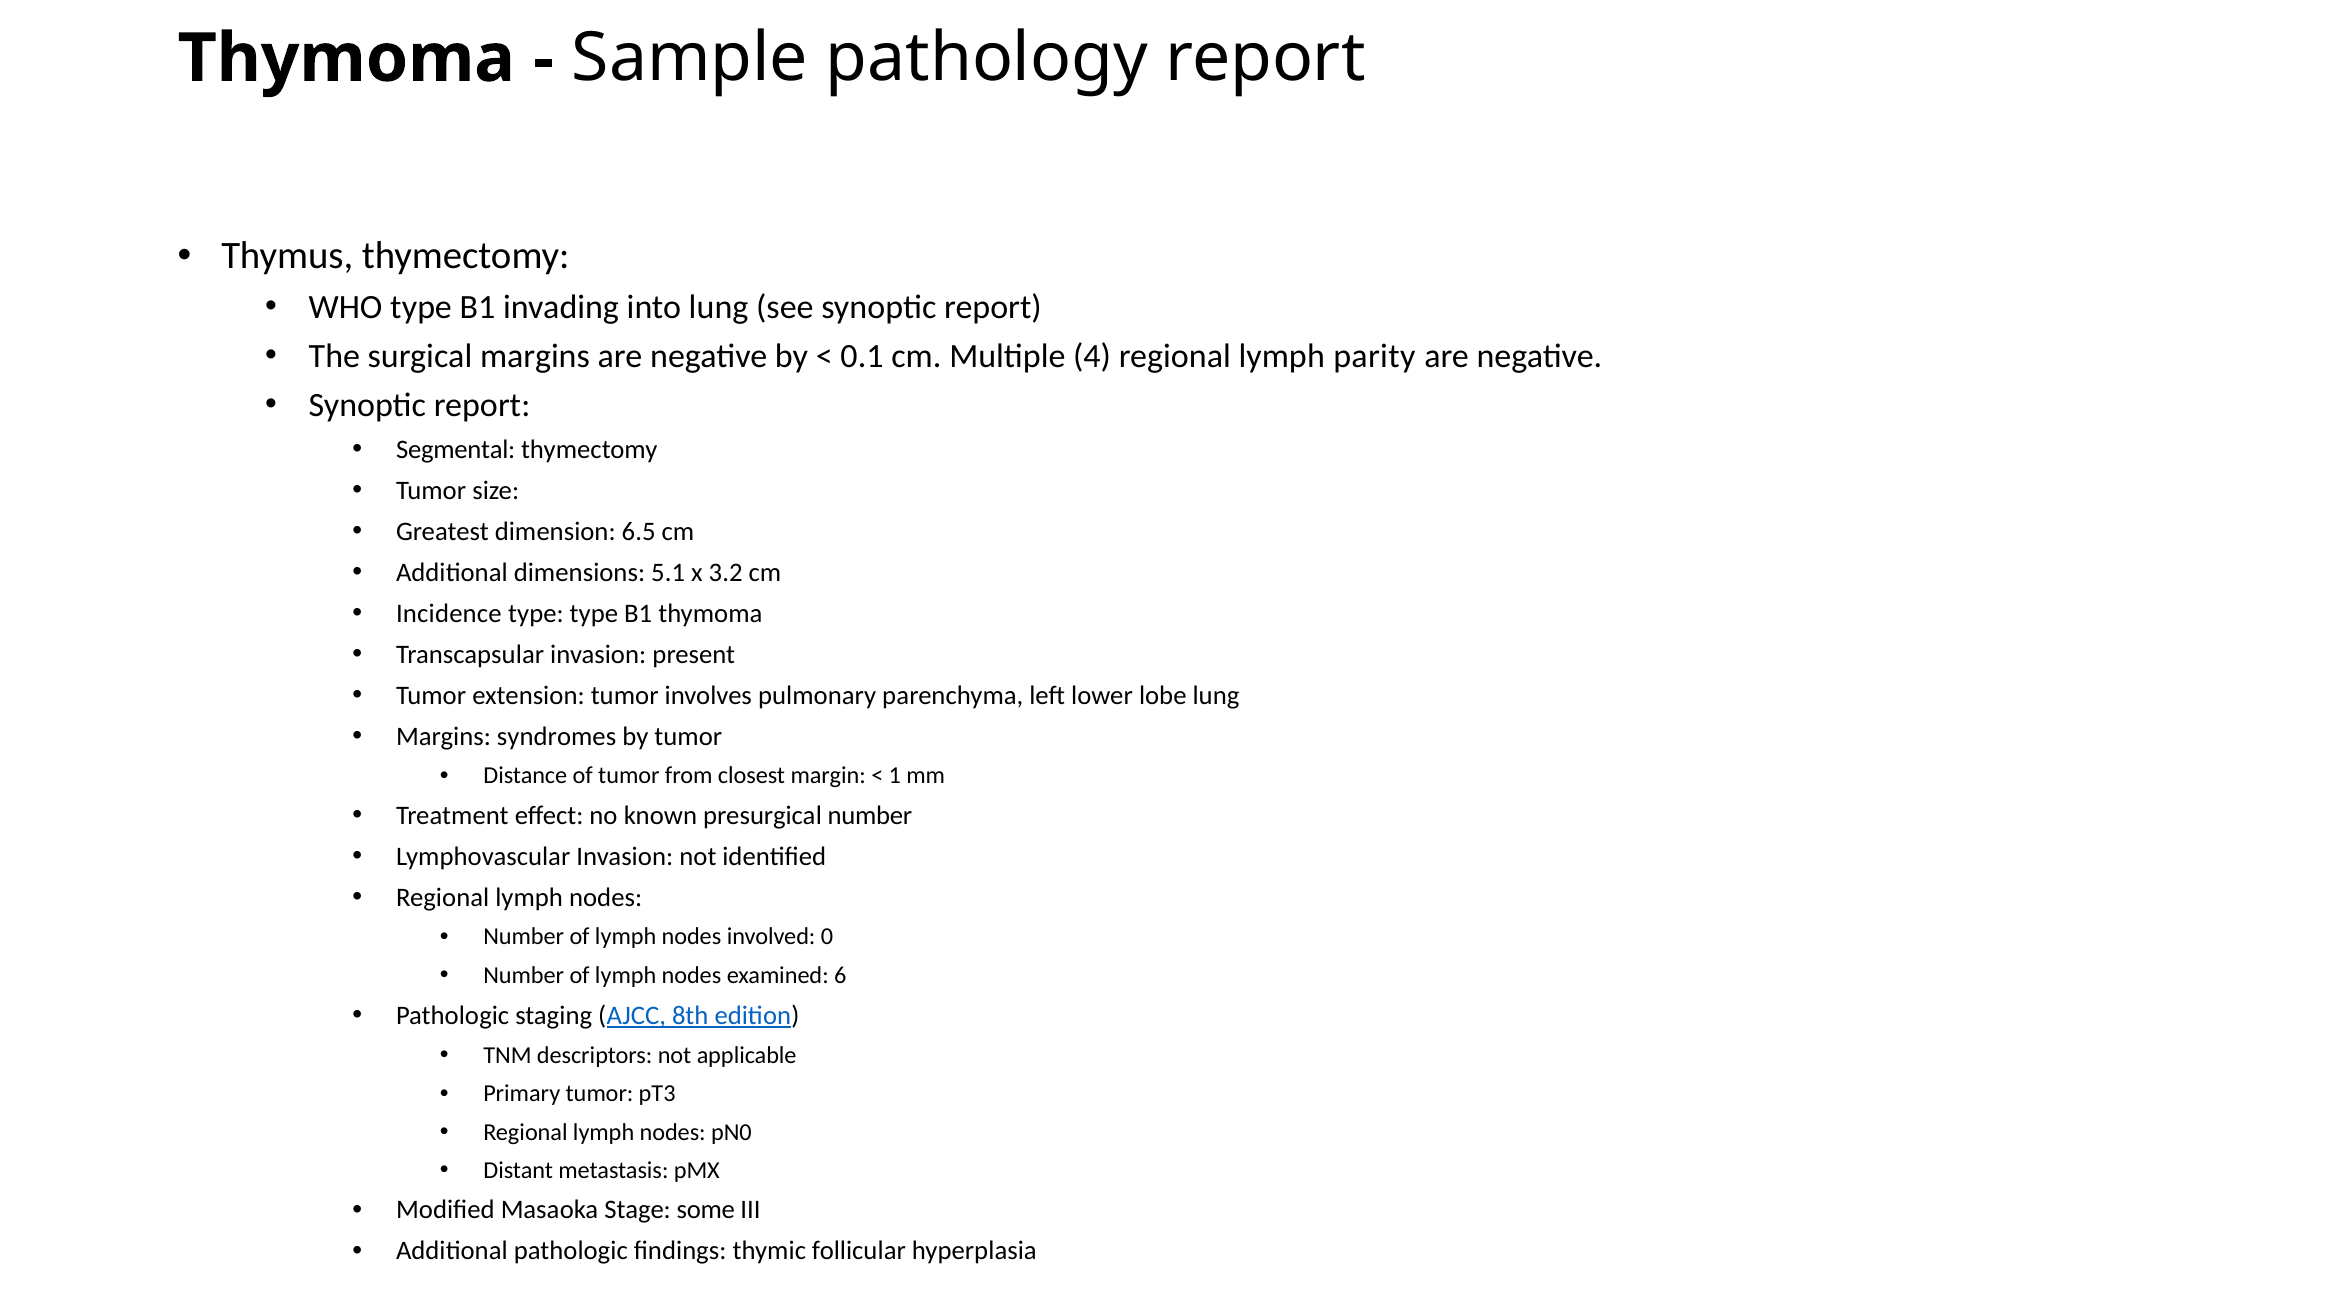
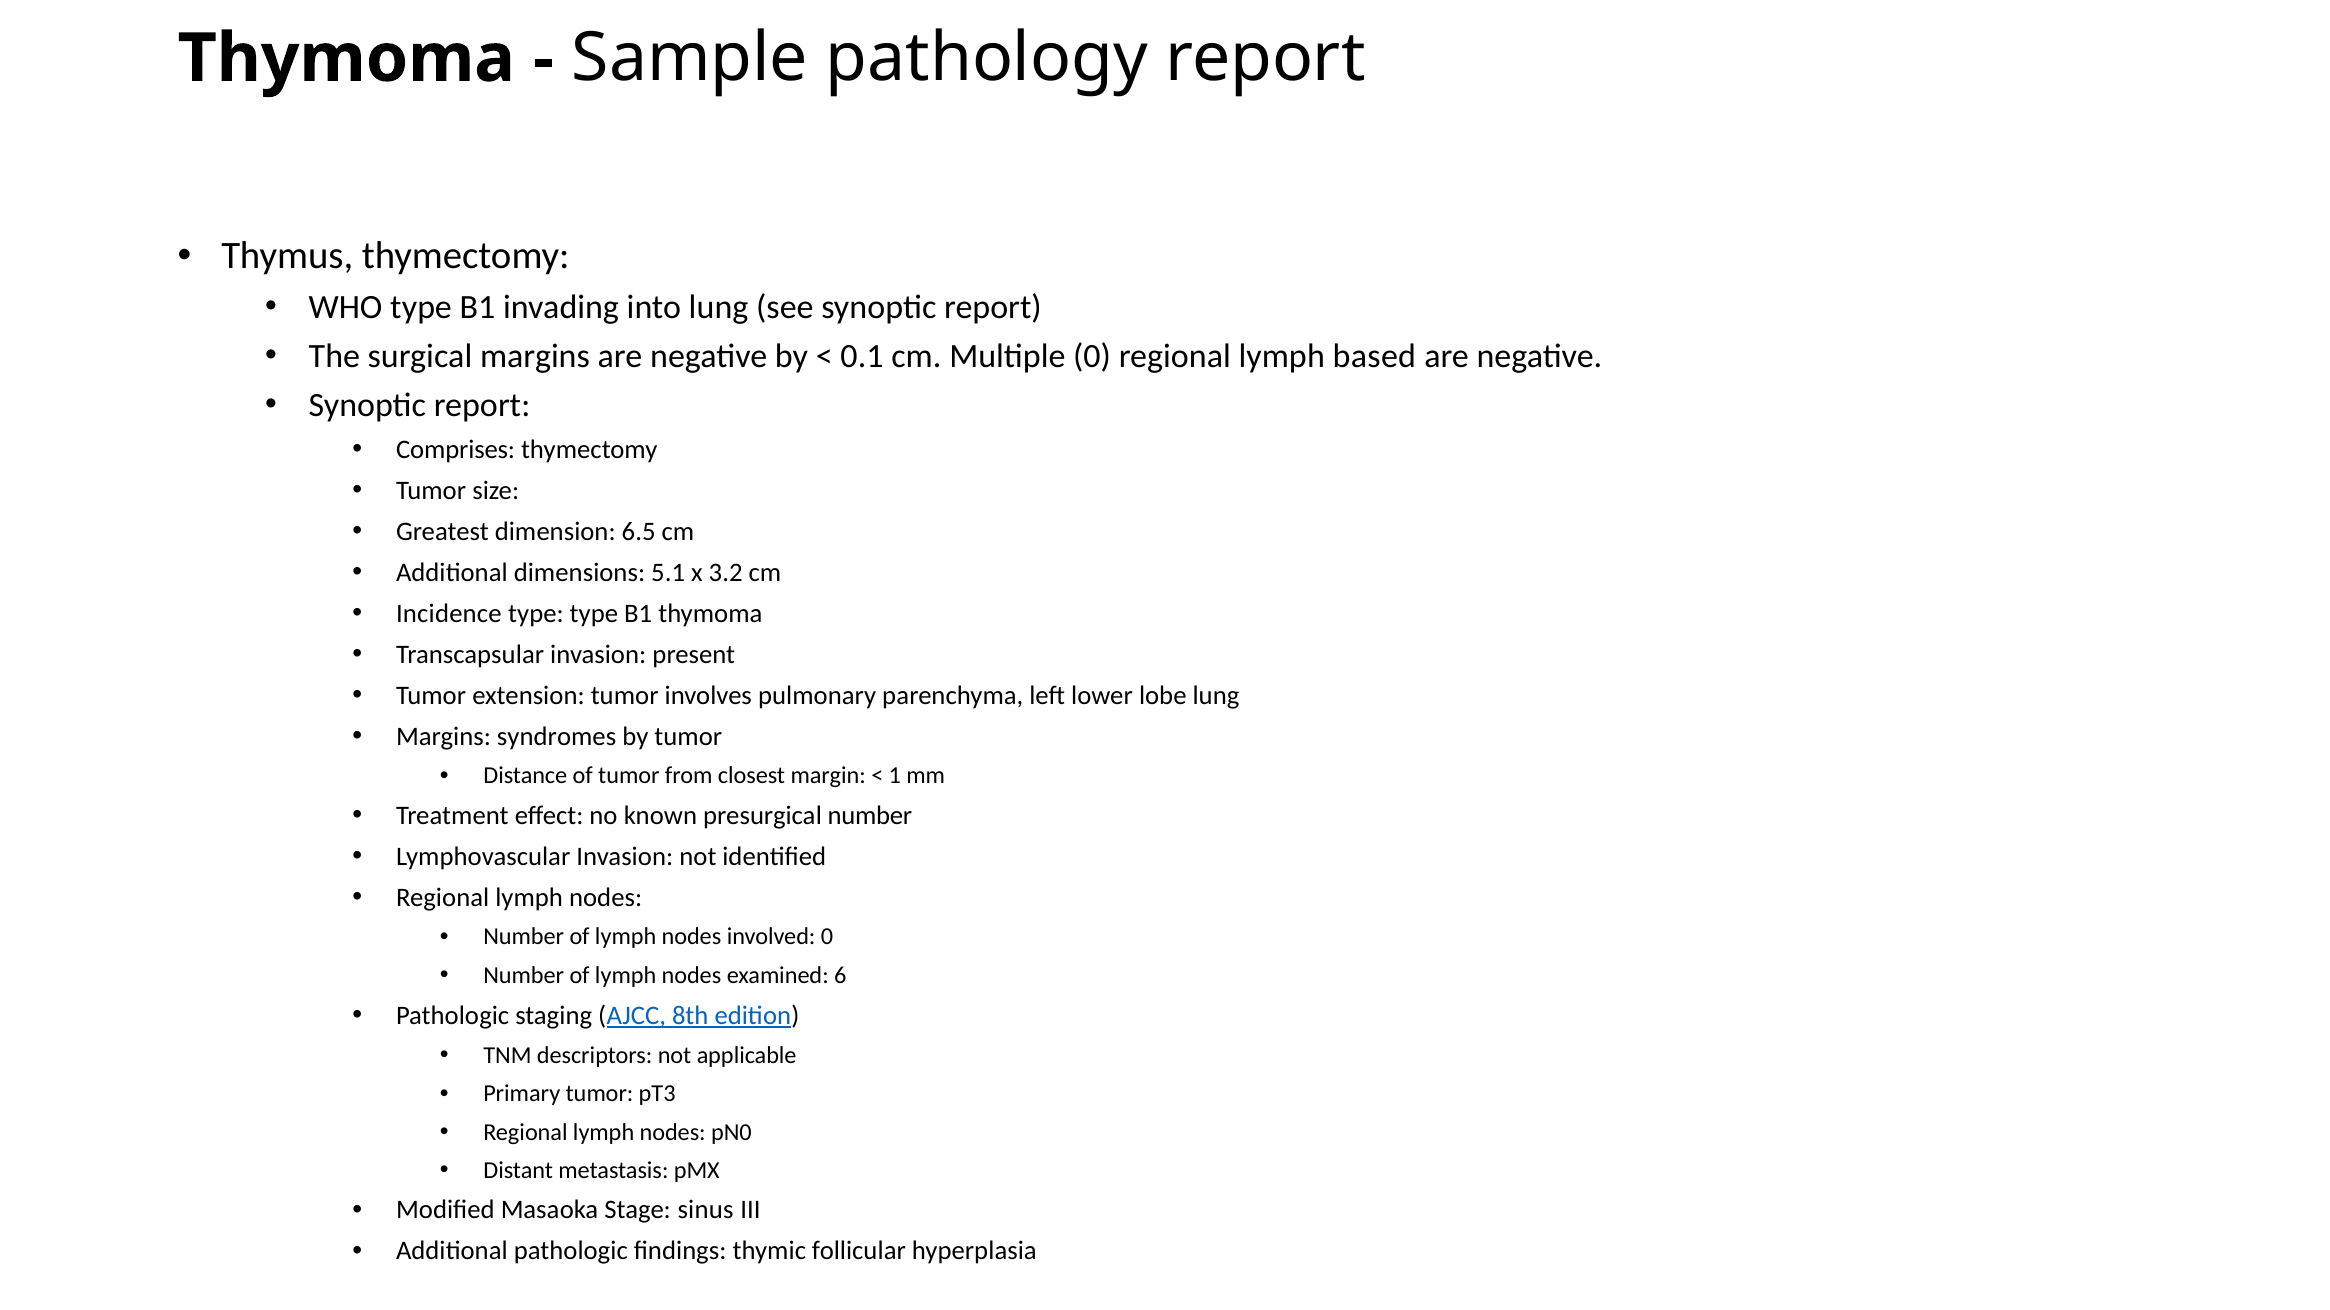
Multiple 4: 4 -> 0 (1092, 356)
parity: parity -> based (1374, 356)
Segmental: Segmental -> Comprises (456, 450)
some: some -> sinus (706, 1211)
